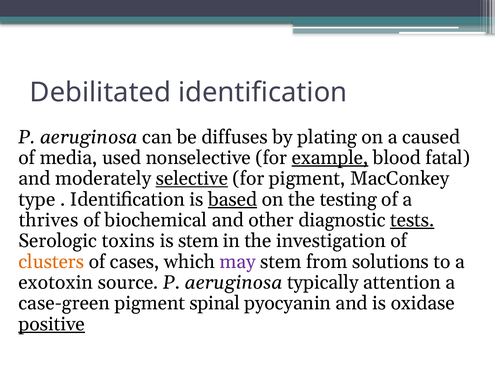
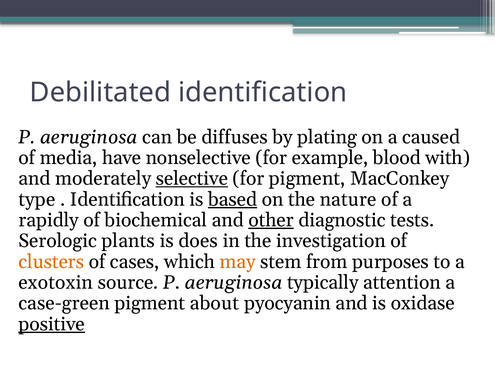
used: used -> have (122, 158)
example underline: present -> none (330, 158)
fatal: fatal -> with (448, 158)
testing: testing -> nature (348, 199)
thrives: thrives -> rapidly (49, 220)
other underline: none -> present (271, 220)
tests underline: present -> none (412, 220)
toxins: toxins -> plants (128, 241)
is stem: stem -> does (198, 241)
may colour: purple -> orange (238, 262)
solutions: solutions -> purposes (390, 262)
spinal: spinal -> about (214, 303)
